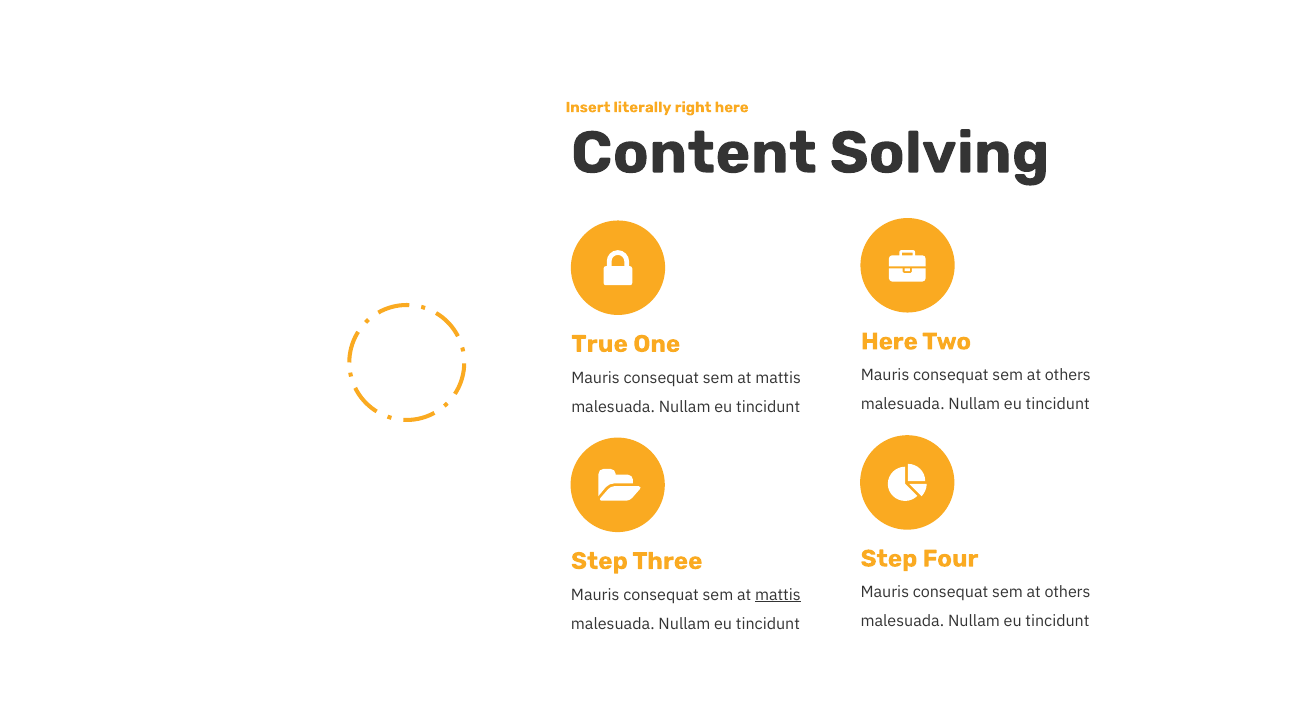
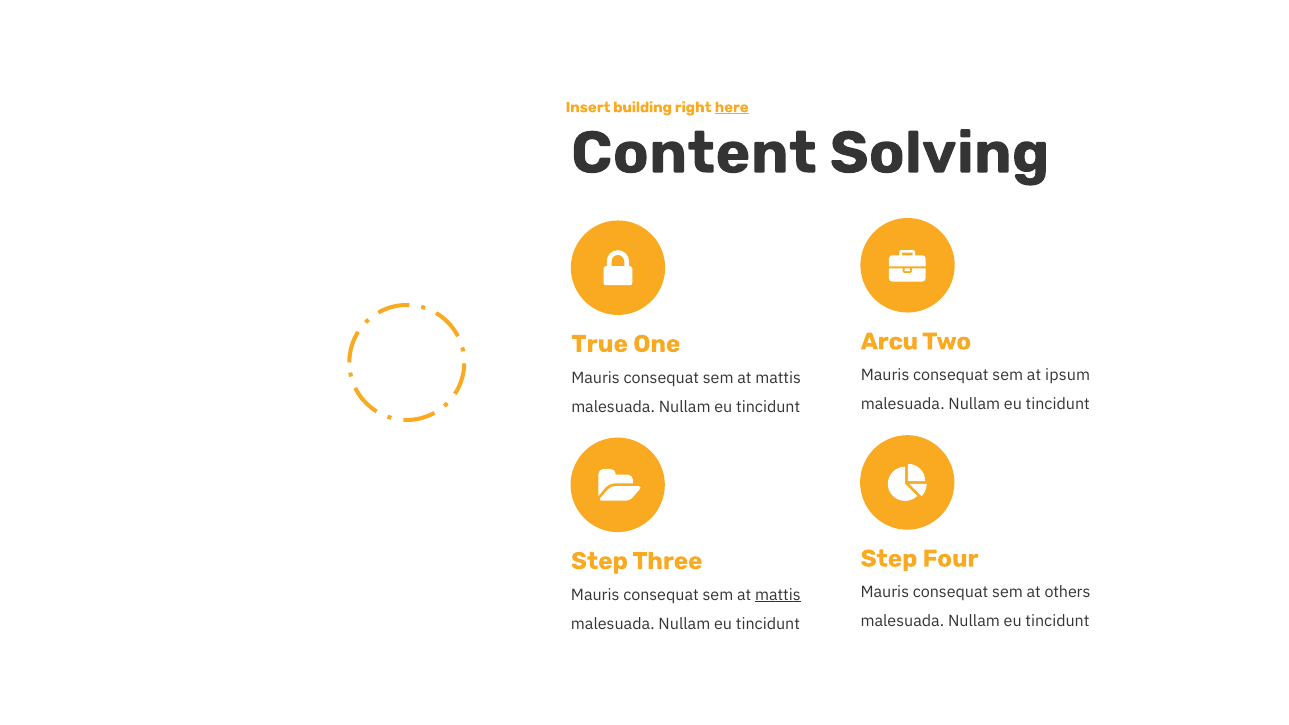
literally: literally -> building (643, 107)
here underline: none -> present (732, 107)
Here: Here -> Arcu (889, 342)
others: others -> ipsum (1068, 375)
